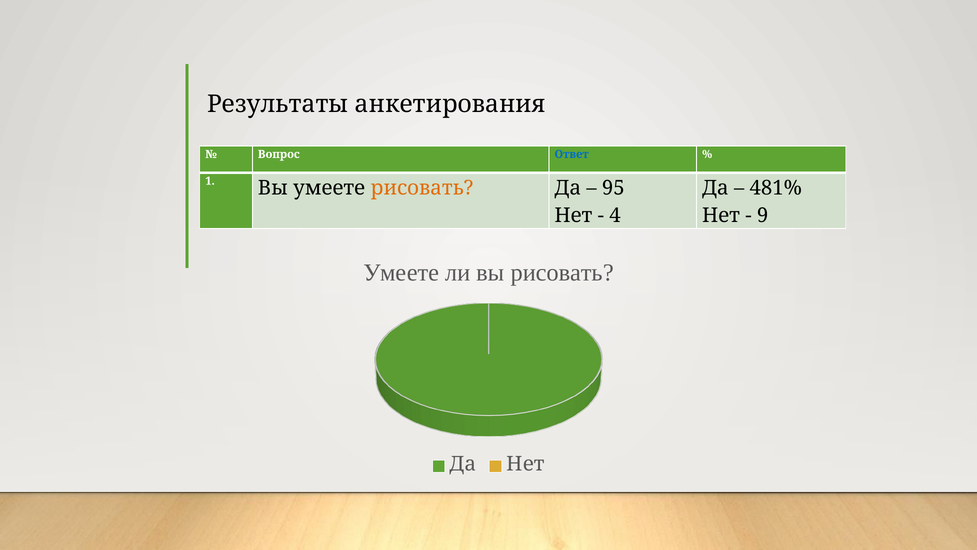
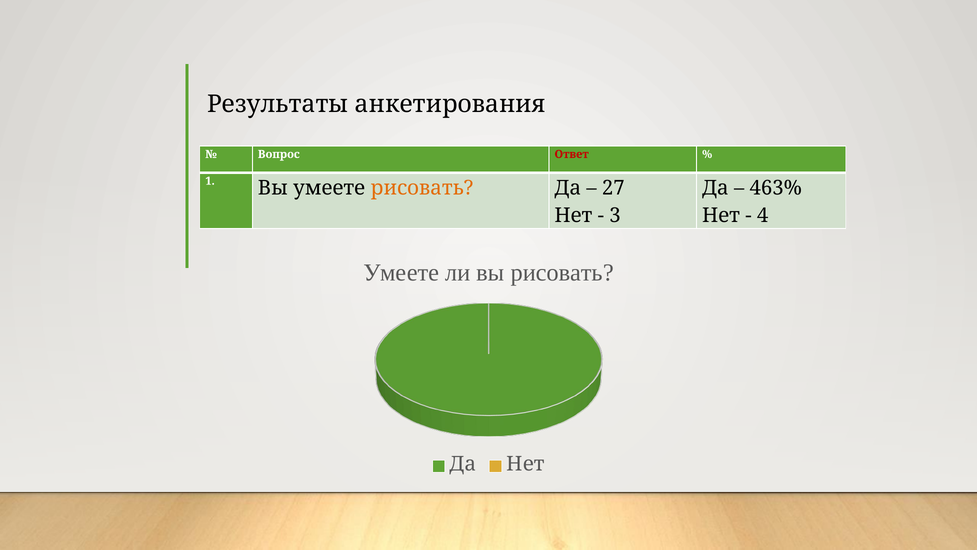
Ответ colour: blue -> red (572, 154)
95: 95 -> 27 (613, 188)
481%: 481% -> 463% (776, 188)
4: 4 -> 3 (615, 216)
9: 9 -> 4 (763, 216)
